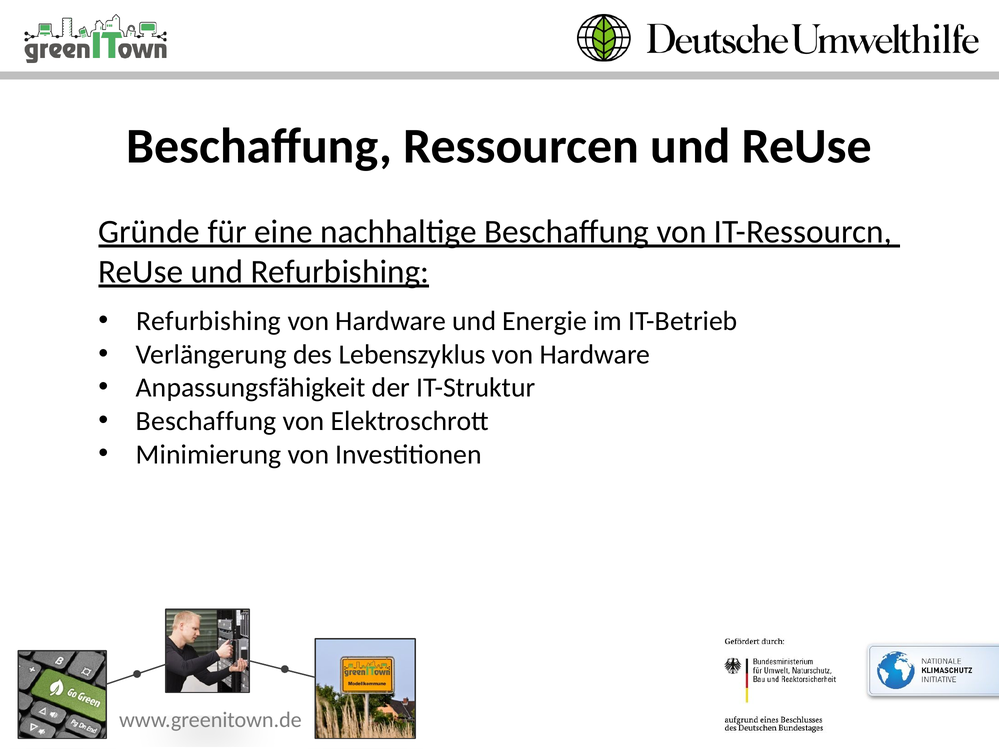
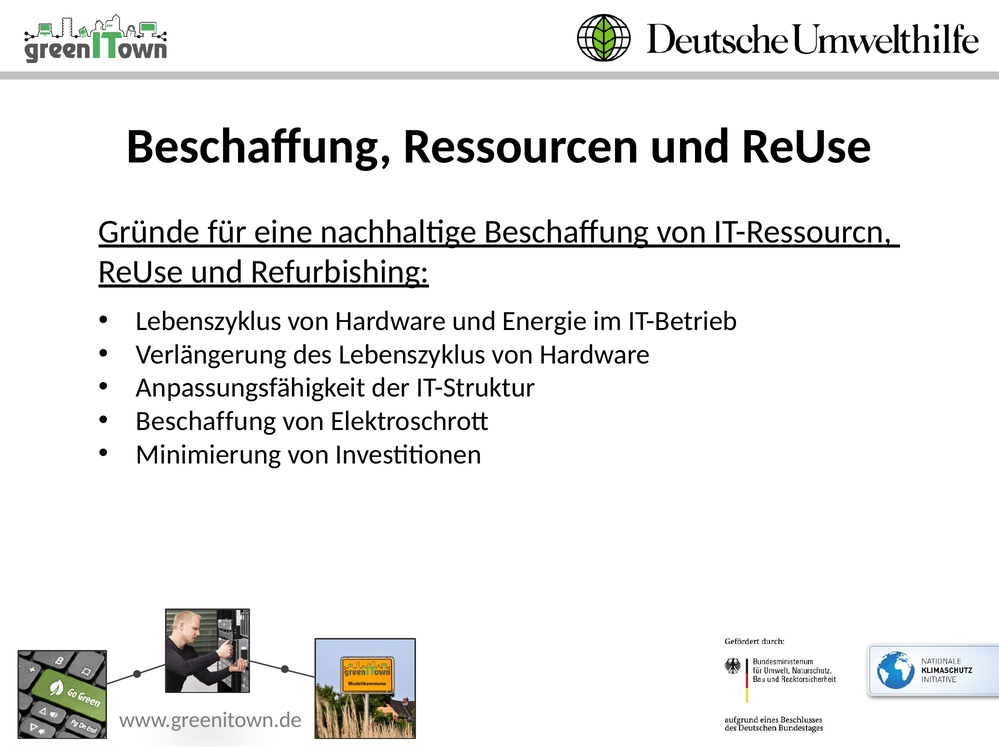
Refurbishing: Refurbishing -> Lebenszyklus (209, 321)
